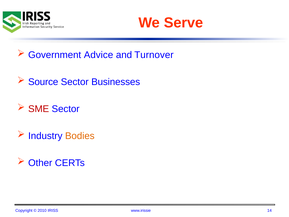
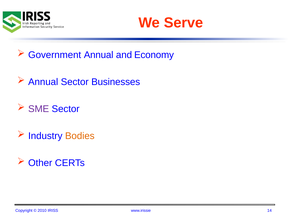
Government Advice: Advice -> Annual (99, 55)
Turnover: Turnover -> Economy (154, 55)
Source: Source -> Annual (43, 82)
SME colour: red -> purple (39, 109)
